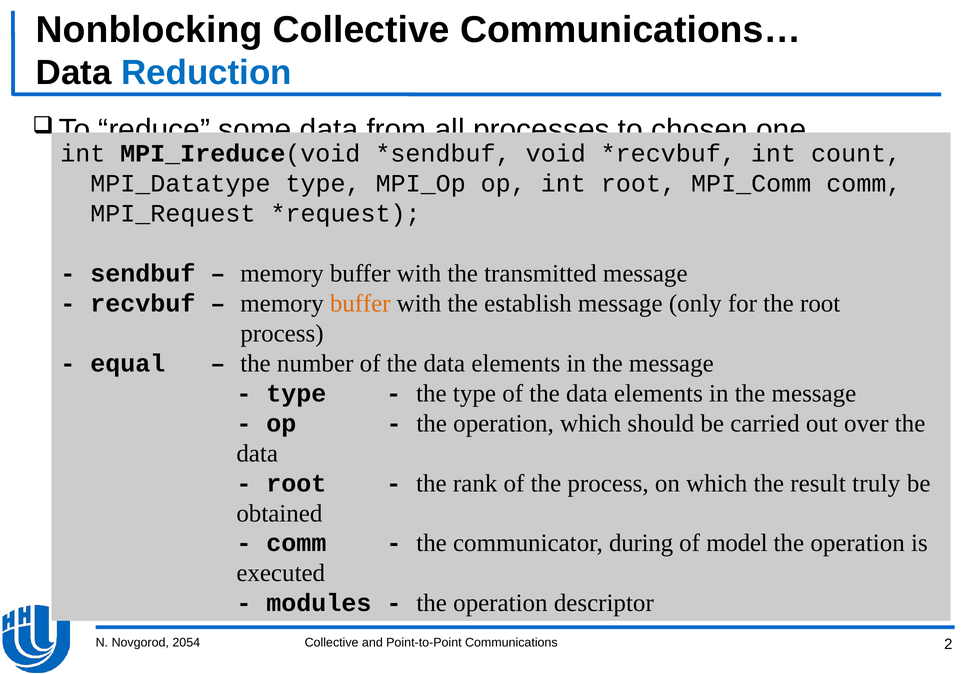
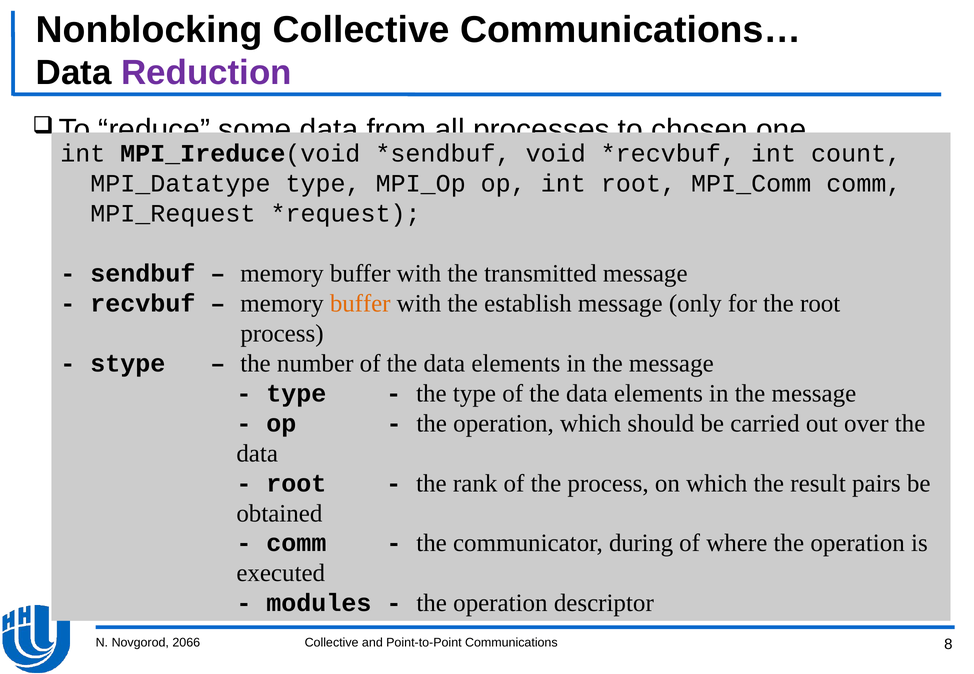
Reduction colour: blue -> purple (206, 73)
equal: equal -> stype (128, 364)
truly: truly -> pairs (876, 484)
model: model -> where (737, 543)
2054: 2054 -> 2066 (186, 643)
2: 2 -> 8 (948, 645)
